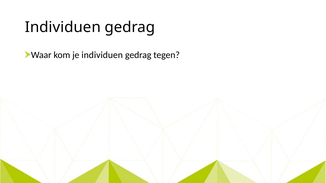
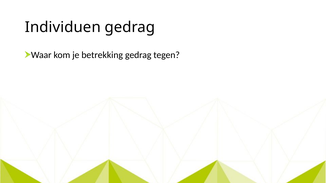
je individuen: individuen -> betrekking (102, 55)
